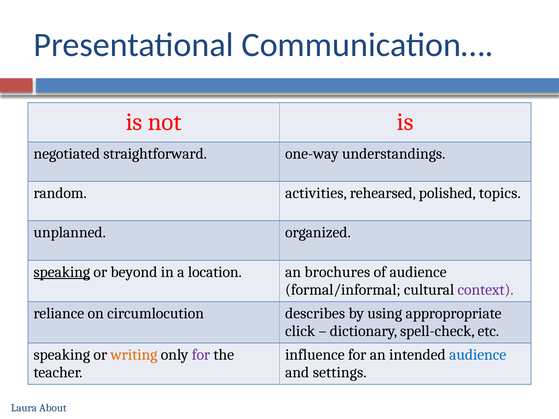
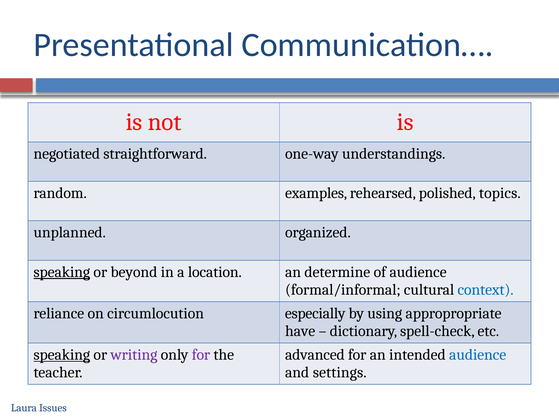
activities: activities -> examples (316, 193)
brochures: brochures -> determine (337, 272)
context colour: purple -> blue (486, 290)
describes: describes -> especially (315, 313)
click: click -> have (300, 331)
speaking underline: none -> present (62, 355)
writing colour: orange -> purple (134, 355)
influence: influence -> advanced (315, 355)
About: About -> Issues (53, 408)
